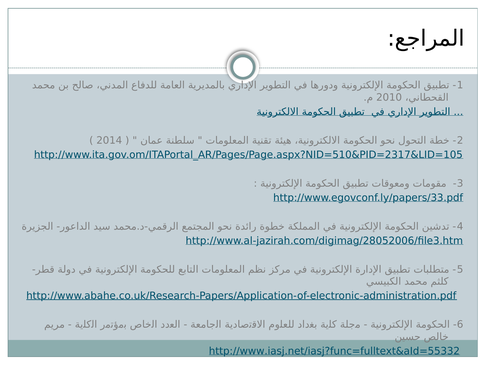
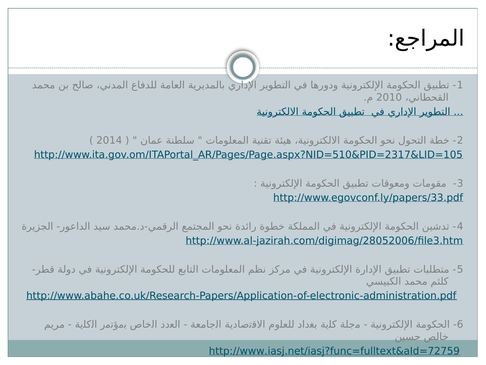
http://www.iasj.net/iasj?func=fulltext&aId=55332: http://www.iasj.net/iasj?func=fulltext&aId=55332 -> http://www.iasj.net/iasj?func=fulltext&aId=72759 (334, 351)
